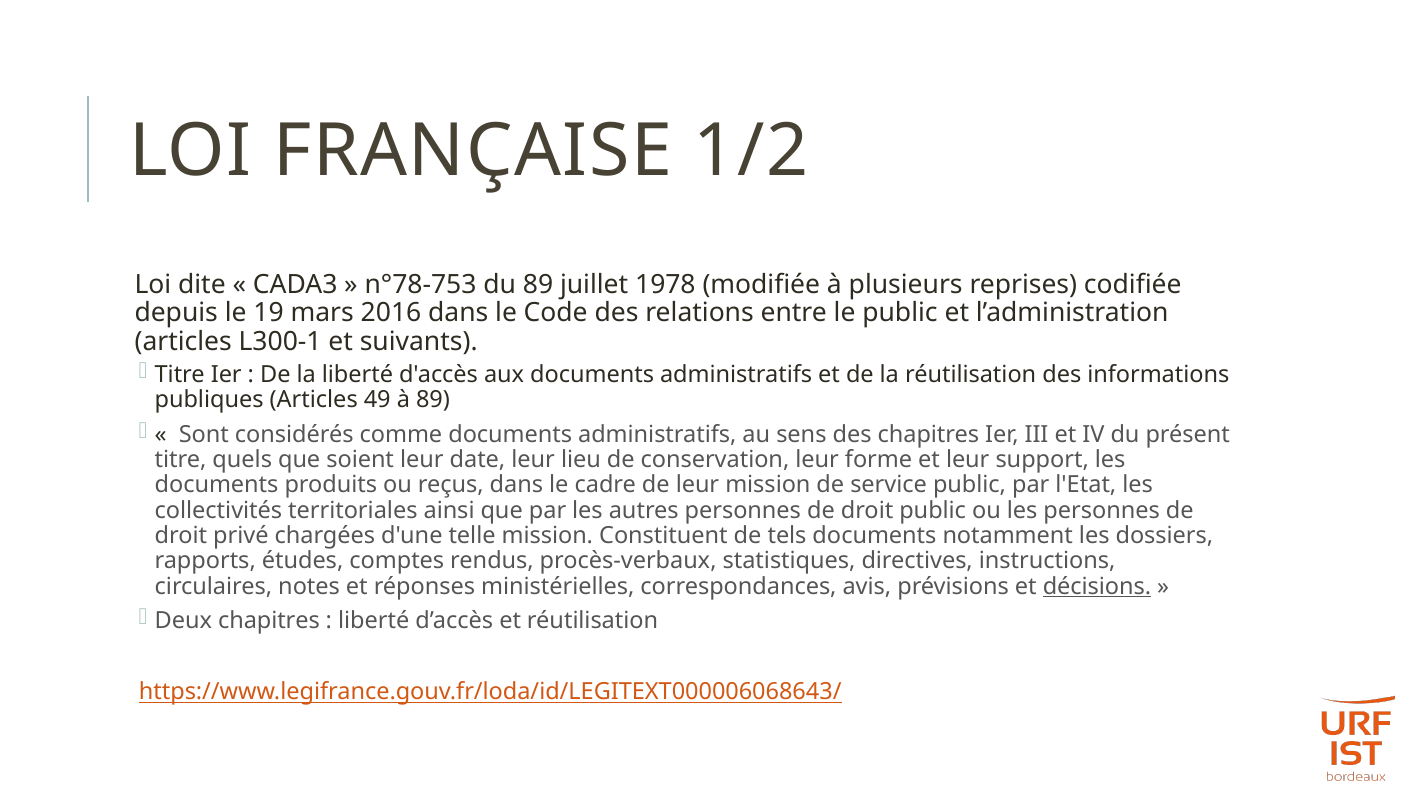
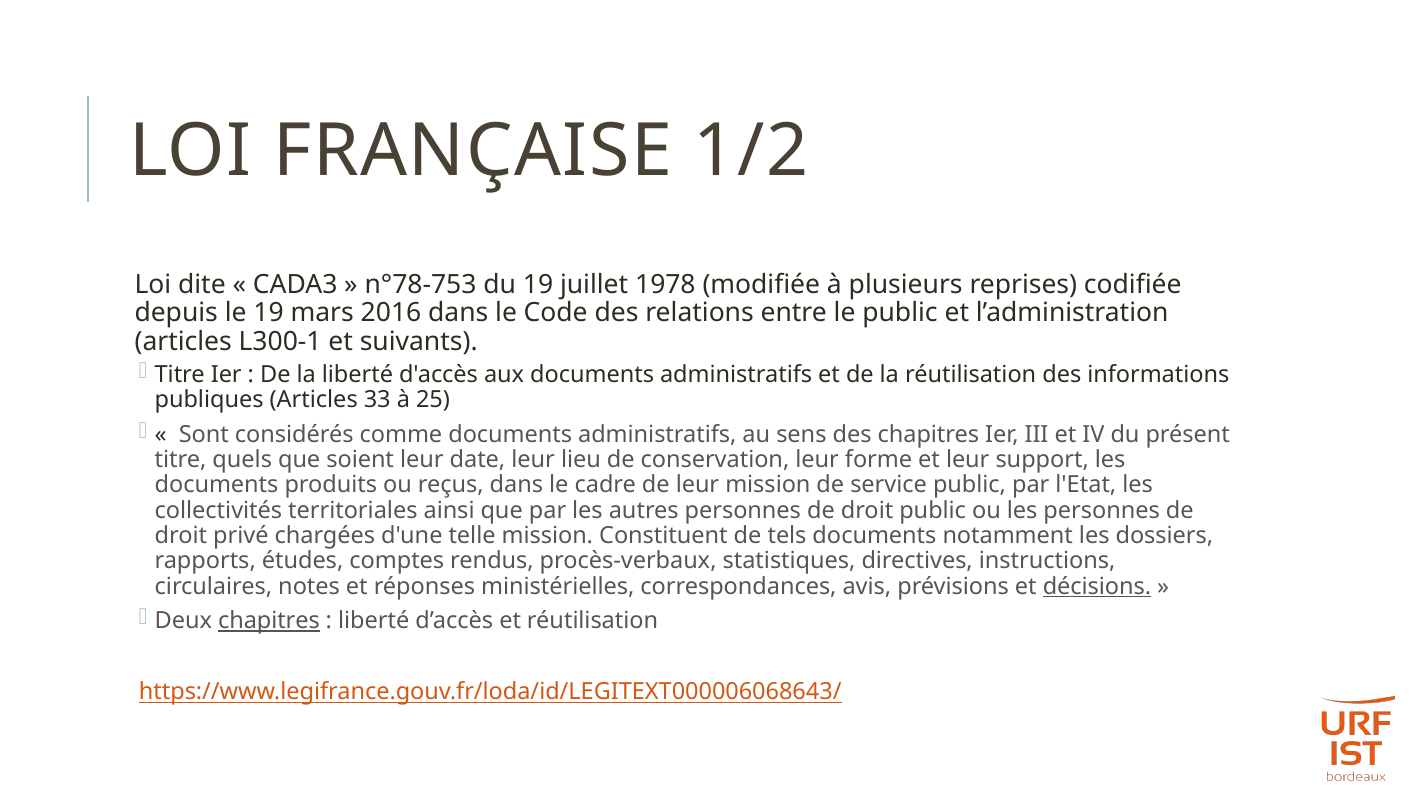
du 89: 89 -> 19 (538, 284)
49: 49 -> 33 (377, 400)
à 89: 89 -> 25 (433, 400)
chapitres underline: none -> present (269, 621)
